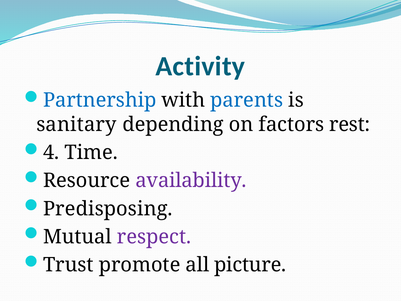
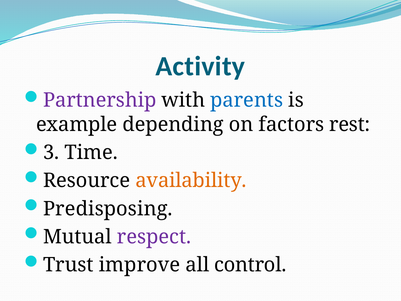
Partnership colour: blue -> purple (100, 100)
sanitary: sanitary -> example (77, 124)
4: 4 -> 3 (51, 152)
availability colour: purple -> orange (191, 180)
promote: promote -> improve (140, 265)
picture: picture -> control (250, 265)
